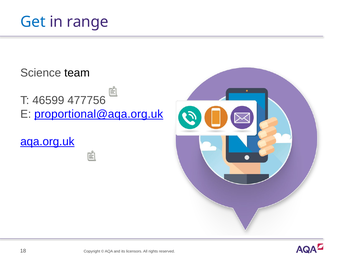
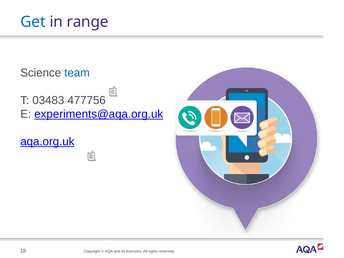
team colour: black -> blue (77, 73)
46599: 46599 -> 03483 (48, 100)
proportional@aqa.org.uk: proportional@aqa.org.uk -> experiments@aqa.org.uk (99, 114)
